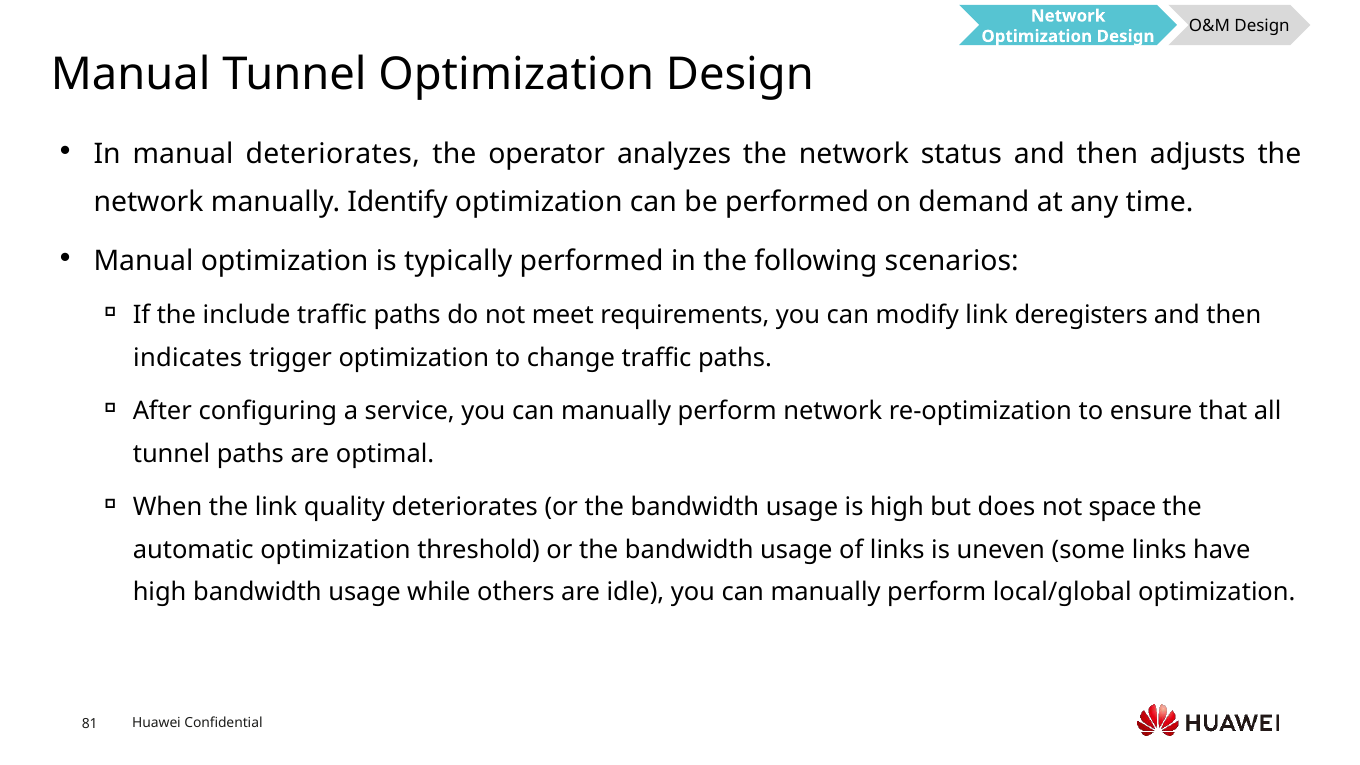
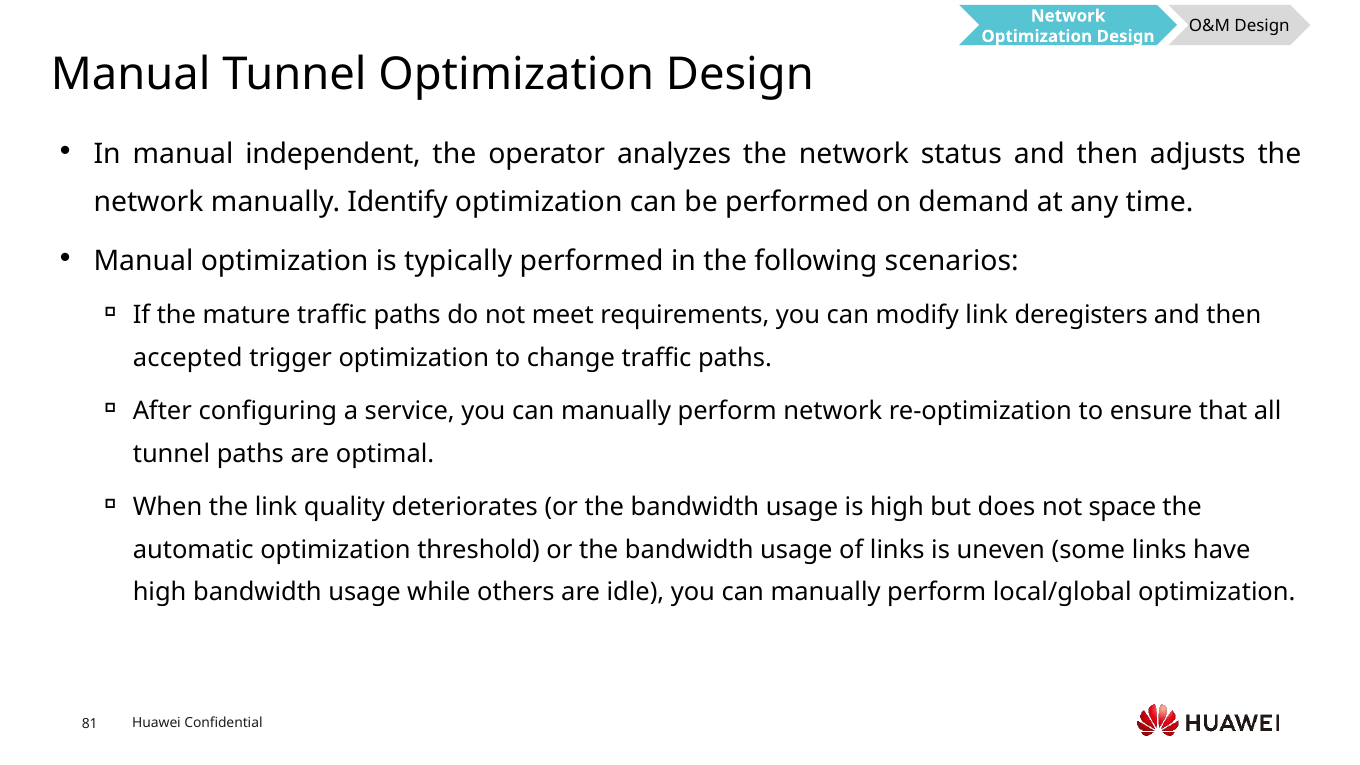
manual deteriorates: deteriorates -> independent (333, 154)
include: include -> mature (247, 315)
indicates: indicates -> accepted (188, 358)
